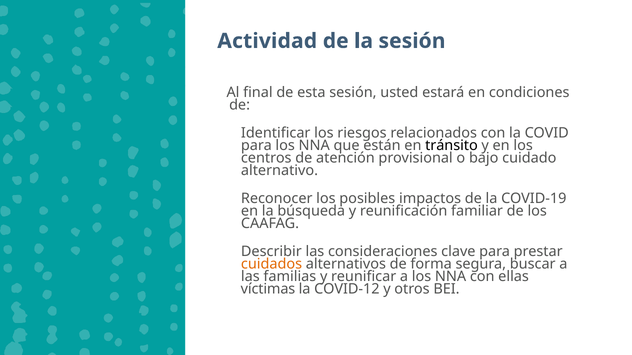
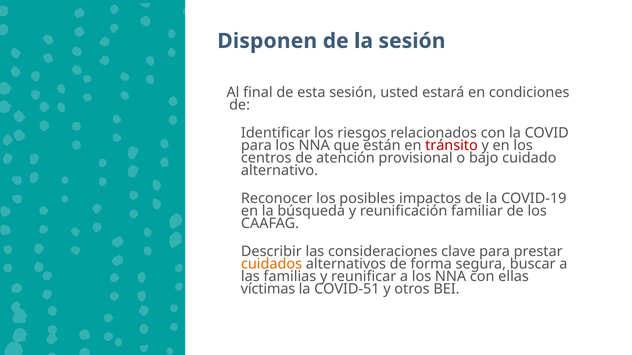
Actividad: Actividad -> Disponen (267, 41)
tránsito colour: black -> red (451, 146)
COVID-12: COVID-12 -> COVID-51 (347, 289)
